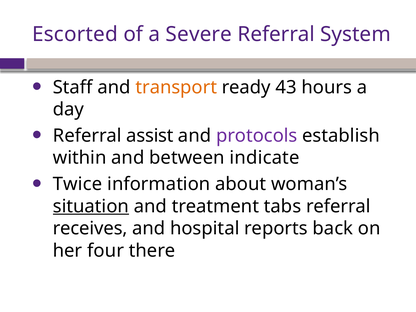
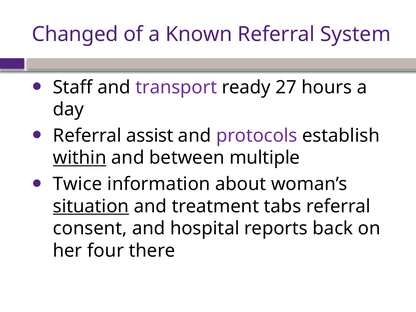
Escorted: Escorted -> Changed (75, 34)
Severe: Severe -> Known (199, 34)
transport colour: orange -> purple (176, 87)
43: 43 -> 27 (286, 87)
within underline: none -> present (80, 158)
indicate: indicate -> multiple (265, 158)
receives: receives -> consent (90, 229)
